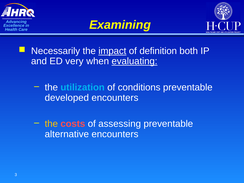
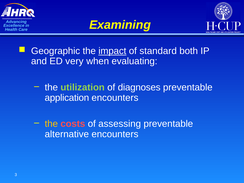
Necessarily: Necessarily -> Geographic (56, 51)
definition: definition -> standard (158, 51)
evaluating underline: present -> none (134, 61)
utilization colour: light blue -> light green (83, 87)
conditions: conditions -> diagnoses (139, 87)
developed: developed -> application (67, 98)
